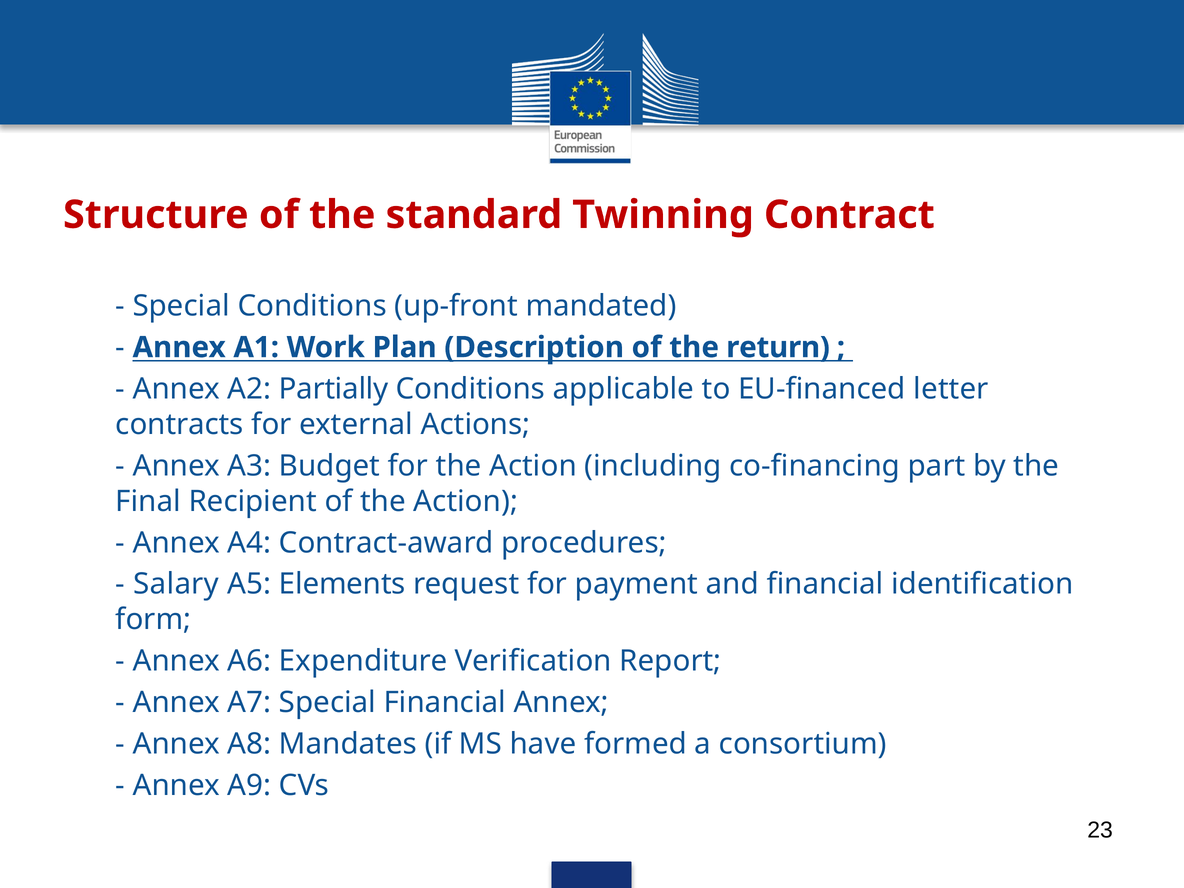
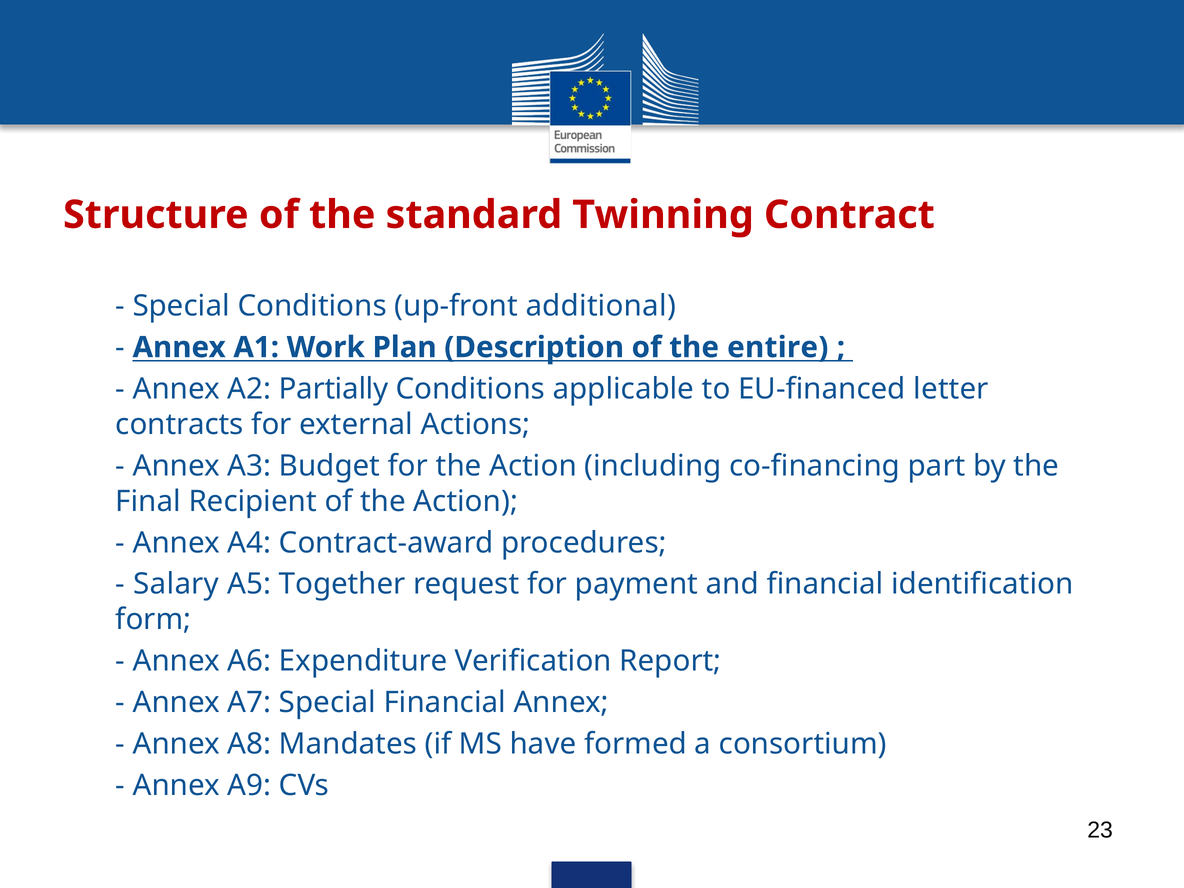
mandated: mandated -> additional (601, 306)
return: return -> entire (778, 347)
Elements: Elements -> Together (342, 584)
